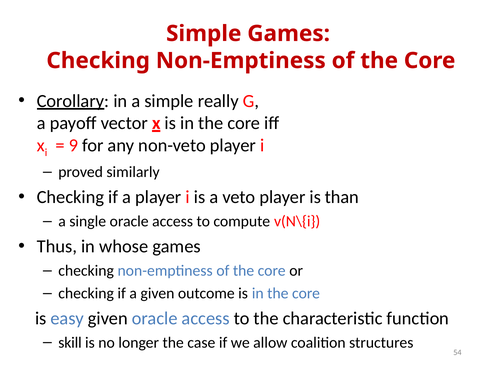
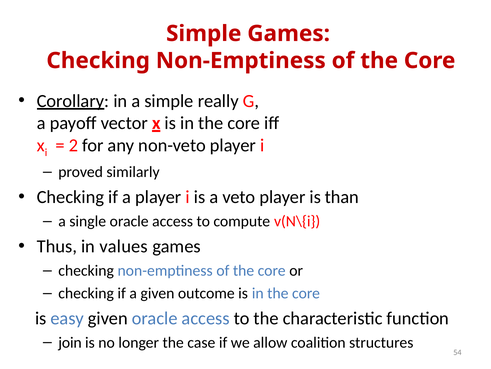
9: 9 -> 2 (73, 145)
whose: whose -> values (124, 246)
skill: skill -> join (70, 342)
